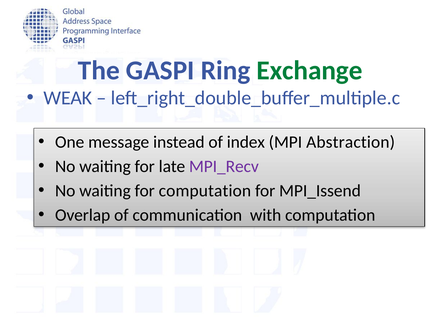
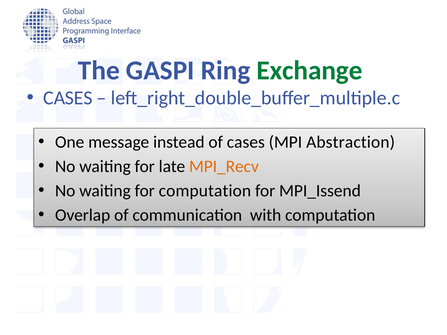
WEAK: WEAK -> CASES (68, 98)
of index: index -> cases (246, 142)
MPI_Recv colour: purple -> orange (224, 167)
